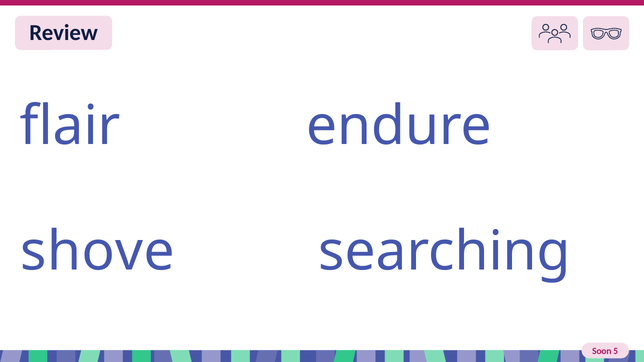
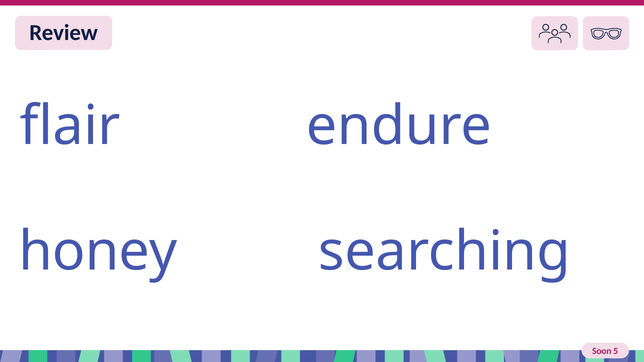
shove: shove -> honey (98, 252)
